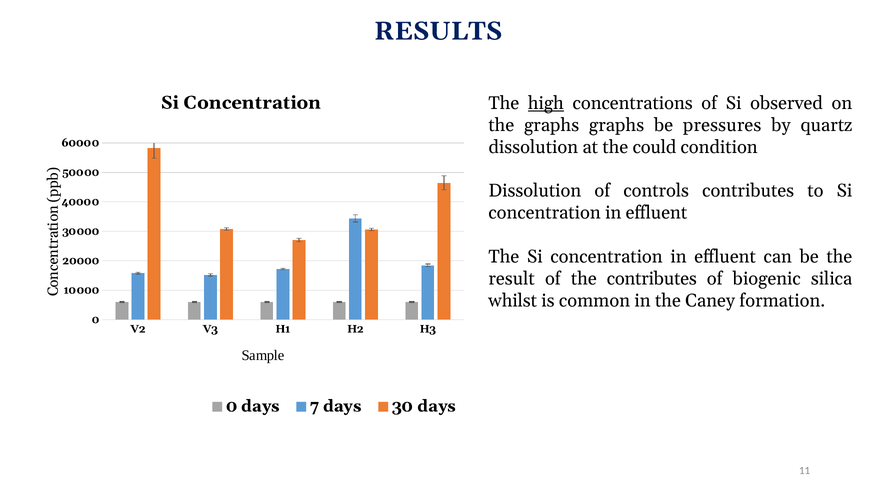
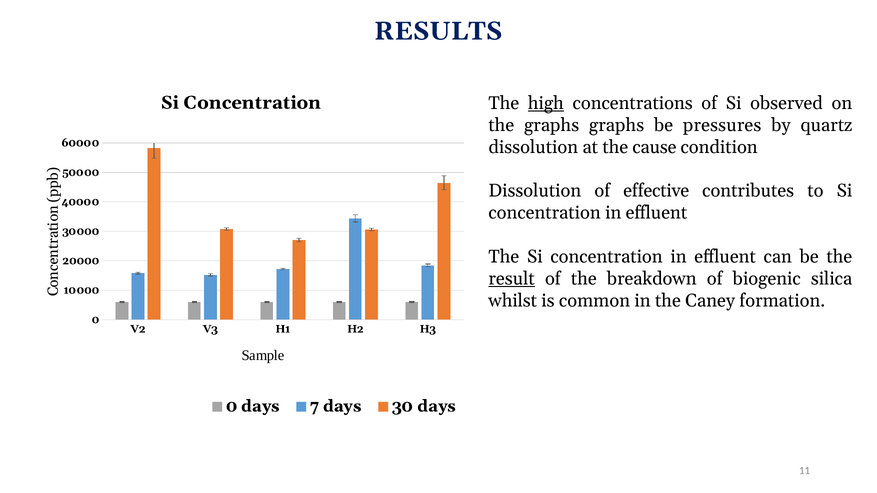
could: could -> cause (654, 147)
controls: controls -> effective (656, 191)
result underline: none -> present (512, 279)
the contributes: contributes -> breakdown (652, 279)
